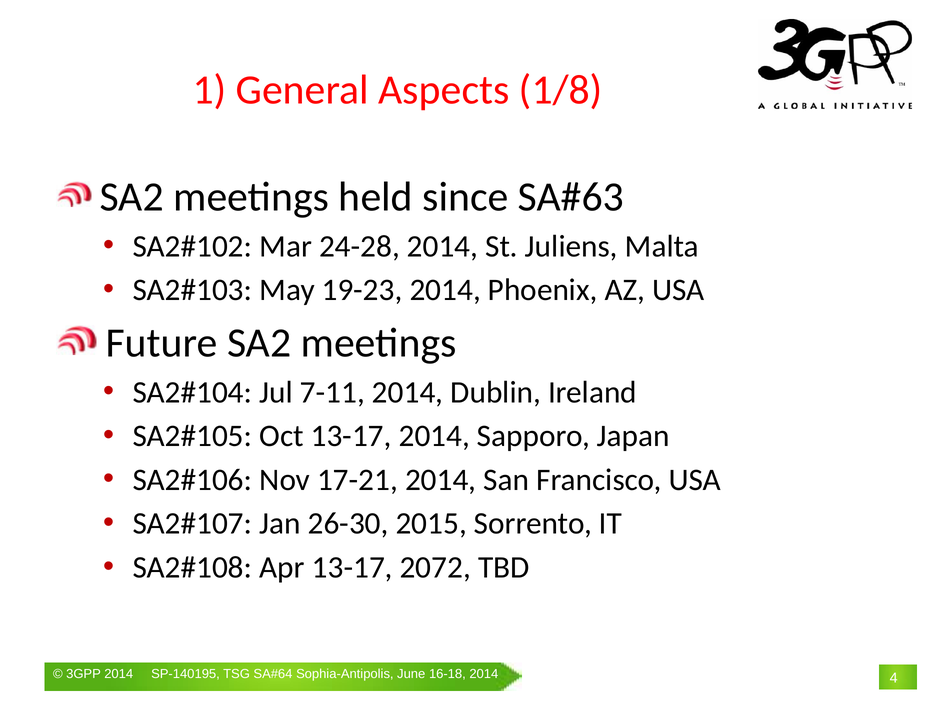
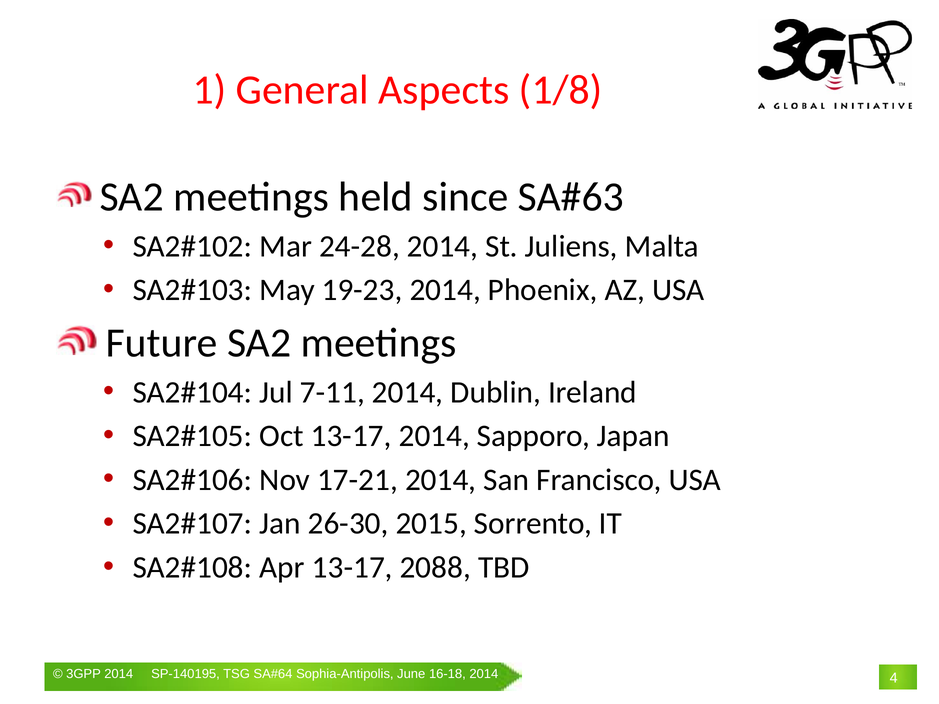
2072: 2072 -> 2088 (435, 568)
